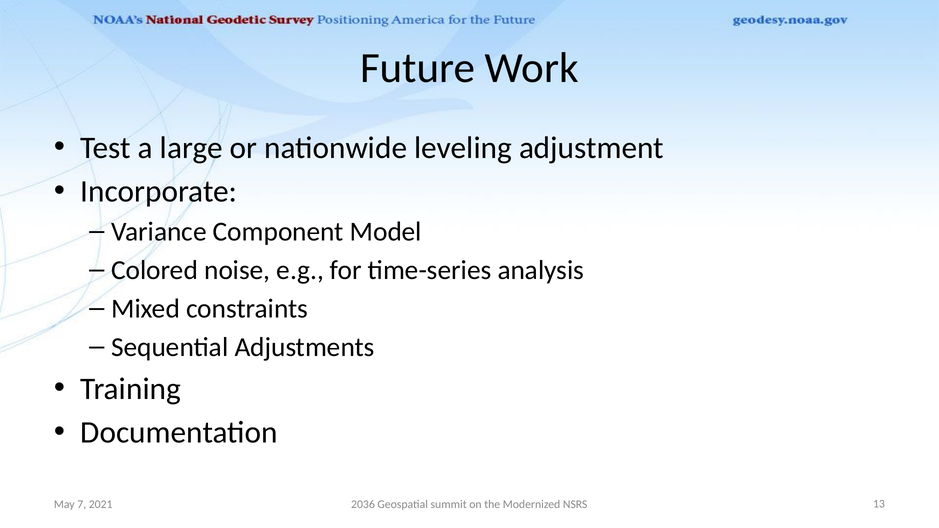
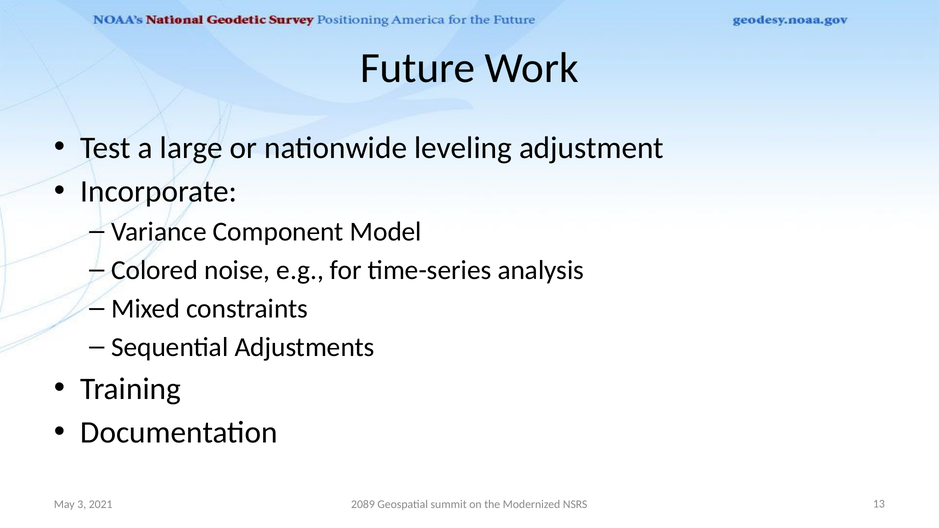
7: 7 -> 3 (82, 504)
2036: 2036 -> 2089 (363, 504)
